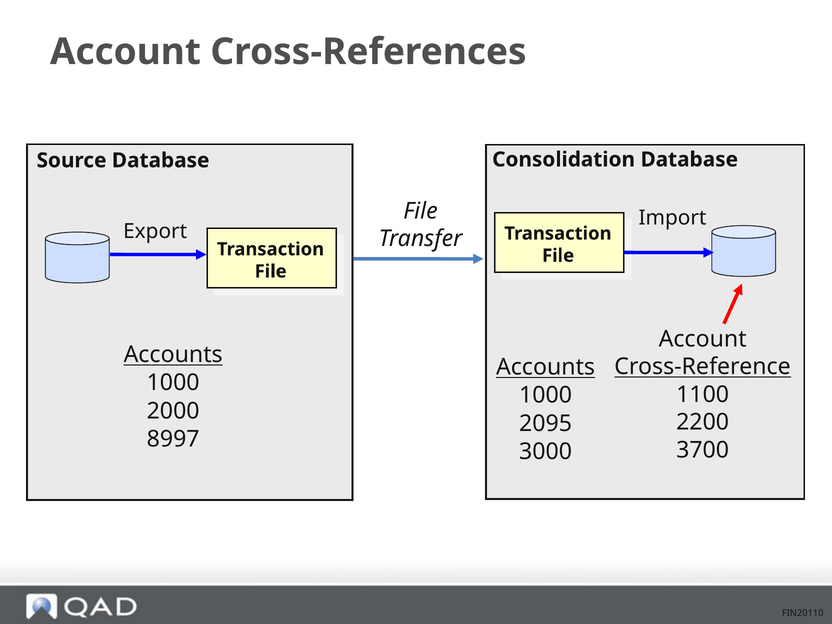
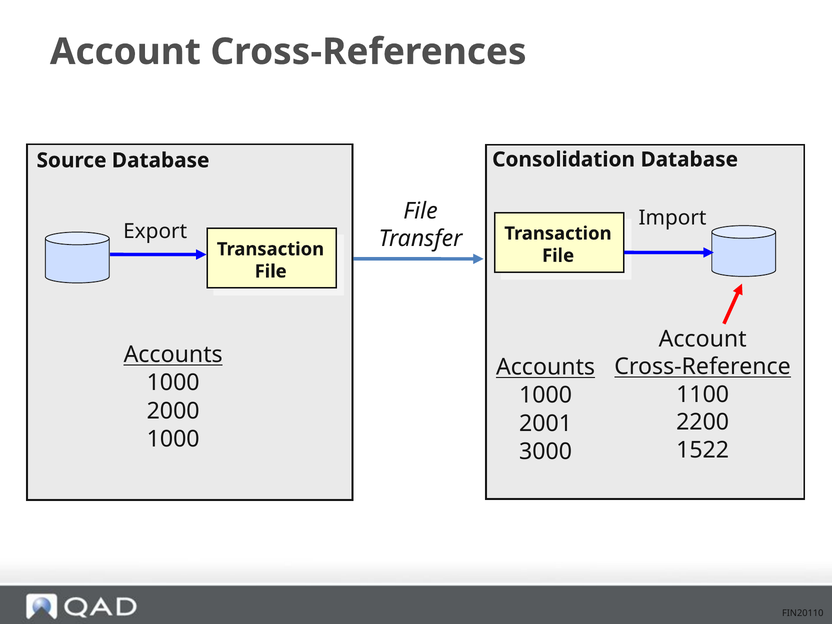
2095: 2095 -> 2001 (546, 424)
8997: 8997 -> 1000 (173, 439)
3700: 3700 -> 1522 (703, 450)
